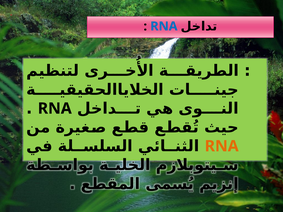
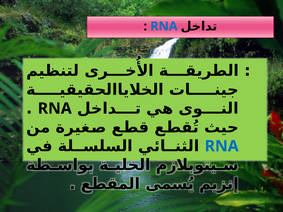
RNA colour: orange -> blue (222, 146)
